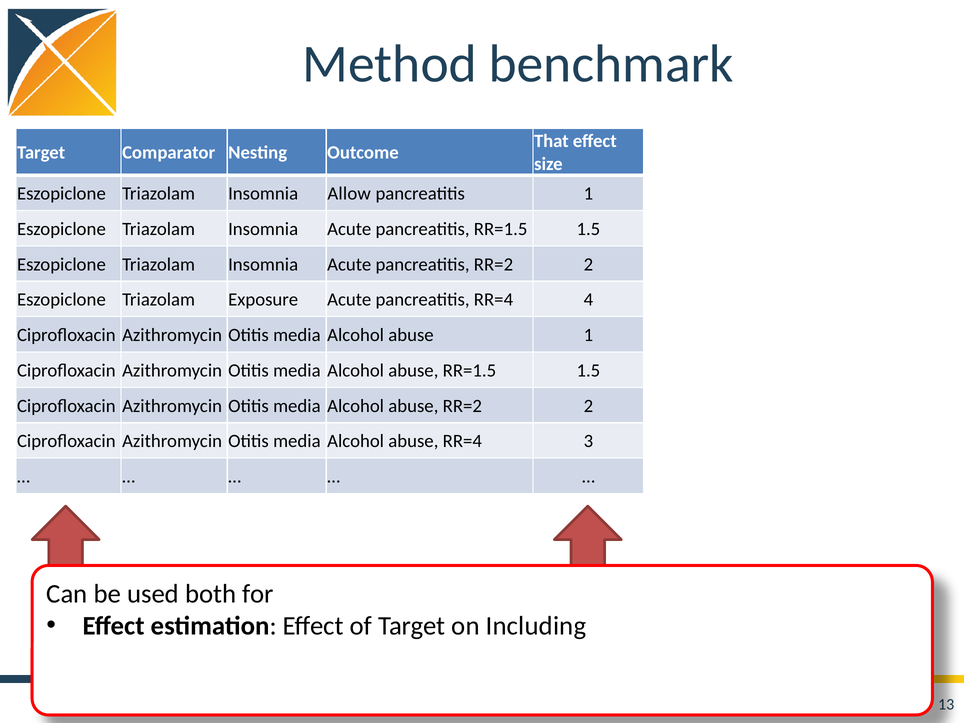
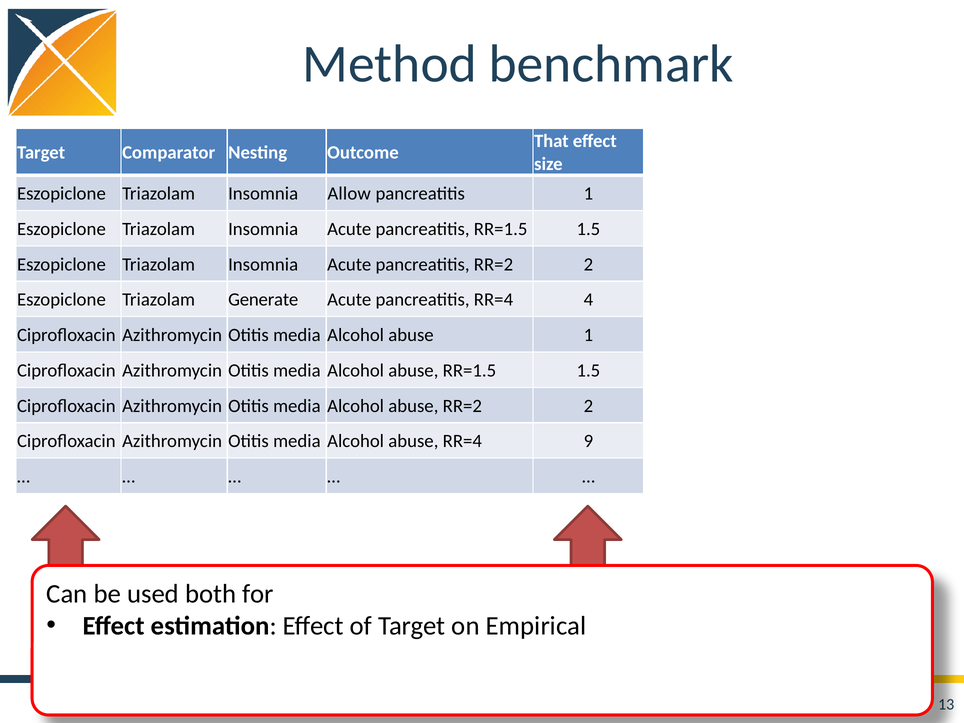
Exposure: Exposure -> Generate (263, 300)
3: 3 -> 9 (588, 441)
Including: Including -> Empirical (536, 626)
